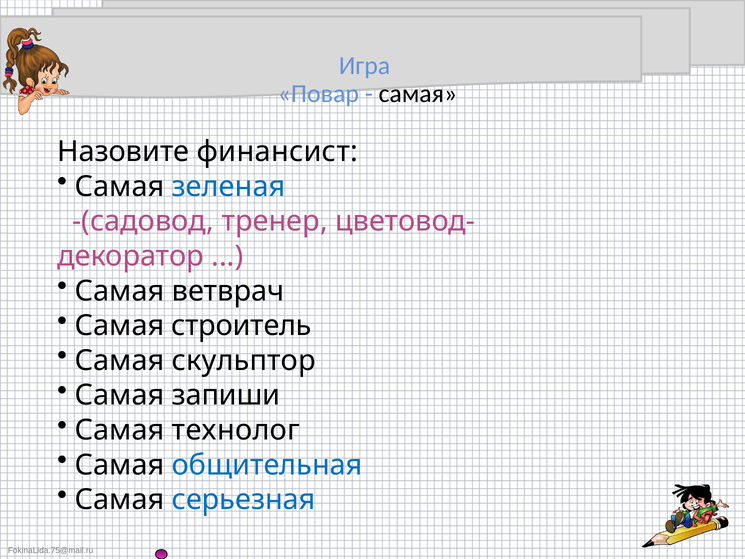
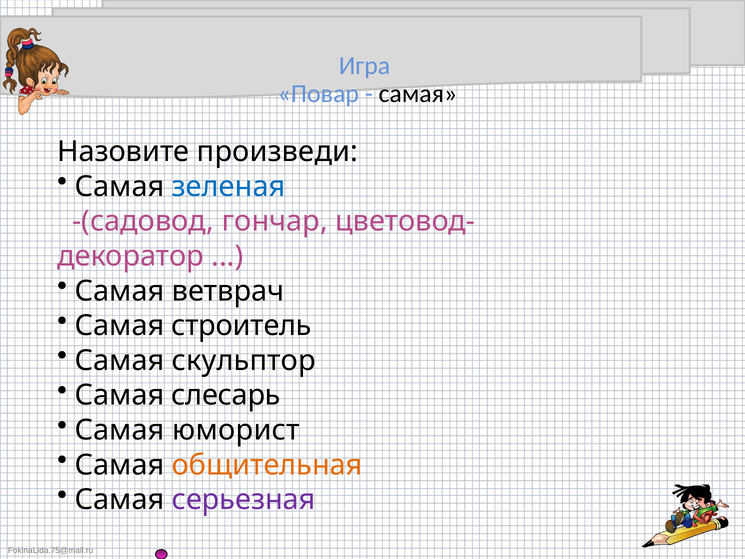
финансист: финансист -> произведи (277, 152)
тренер: тренер -> гончар (275, 221)
запиши: запиши -> слесарь (226, 395)
технолог: технолог -> юморист (236, 430)
общительная colour: blue -> orange (267, 465)
серьезная colour: blue -> purple (244, 500)
